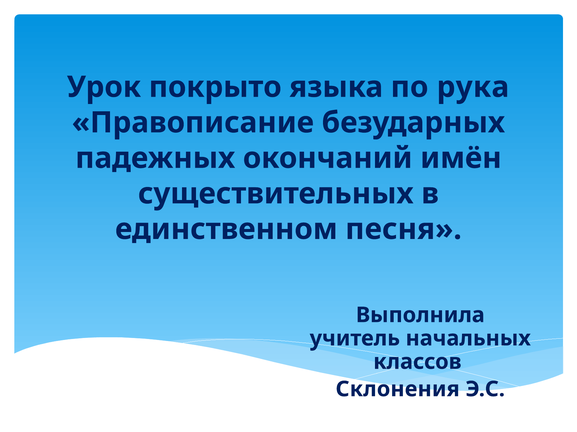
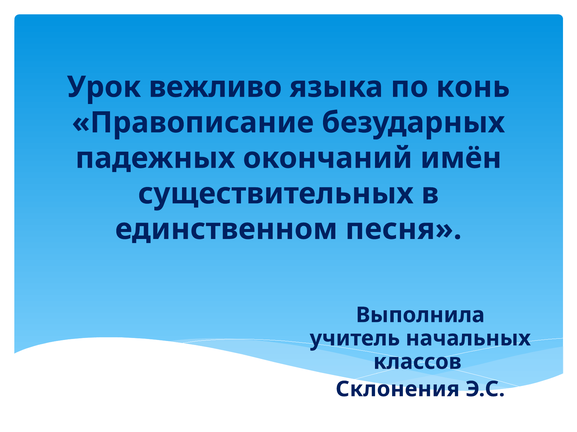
покрыто: покрыто -> вежливо (215, 87)
рука: рука -> конь (473, 87)
